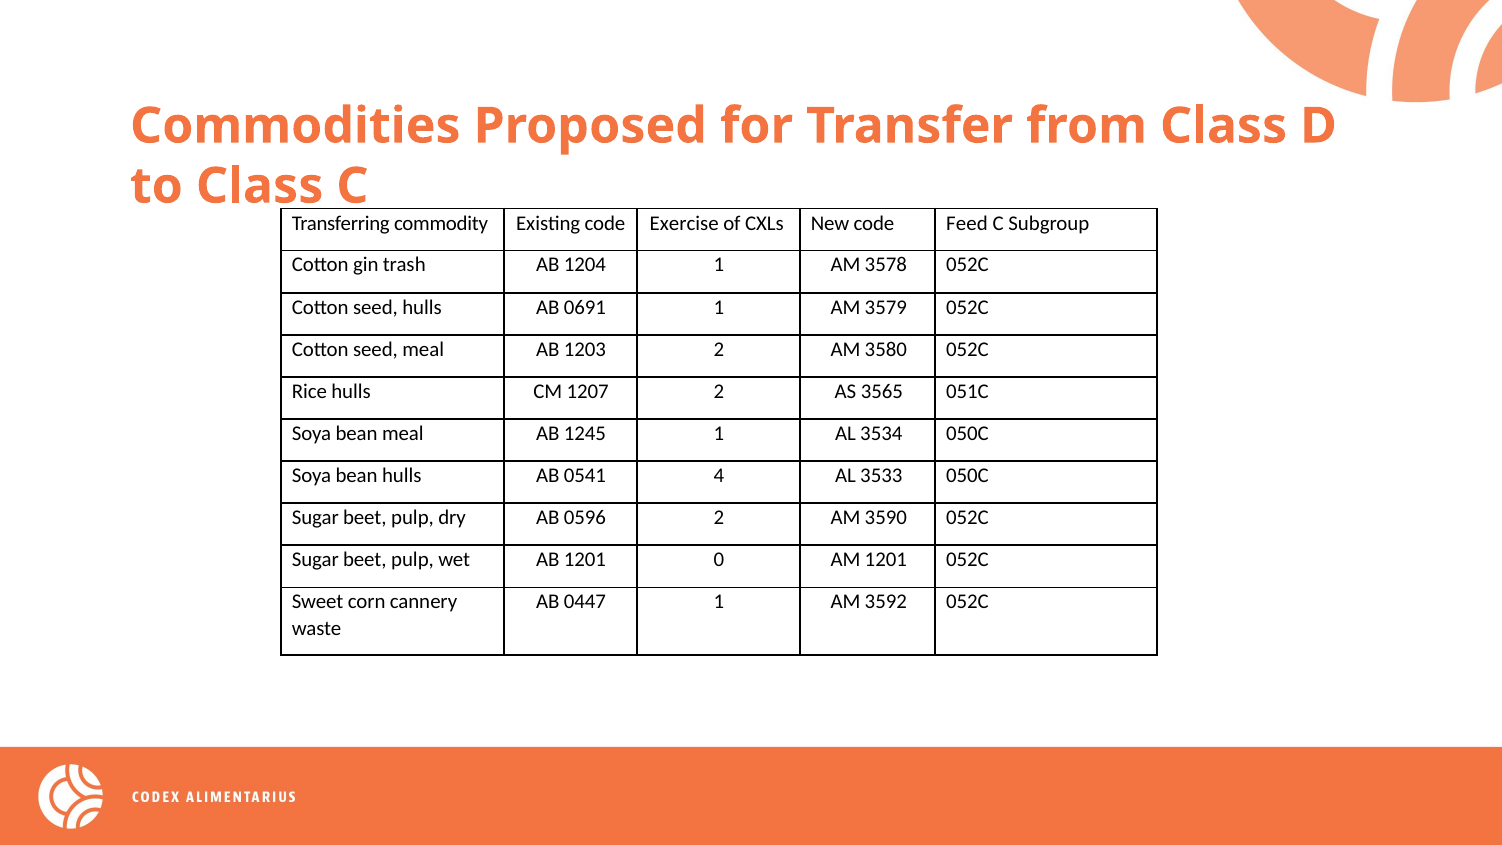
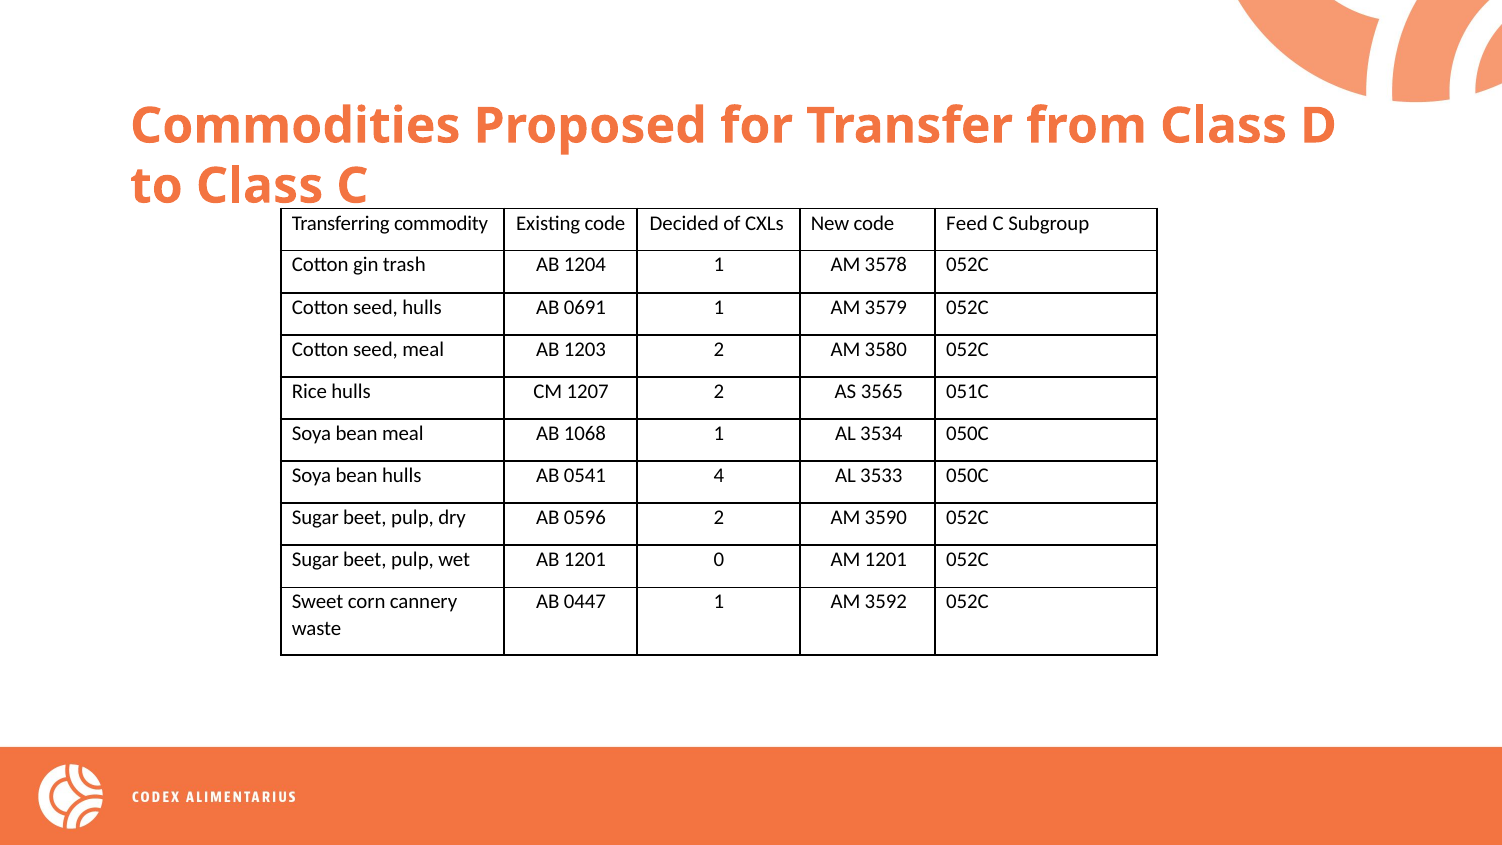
Exercise: Exercise -> Decided (684, 223)
1245: 1245 -> 1068 (585, 433)
